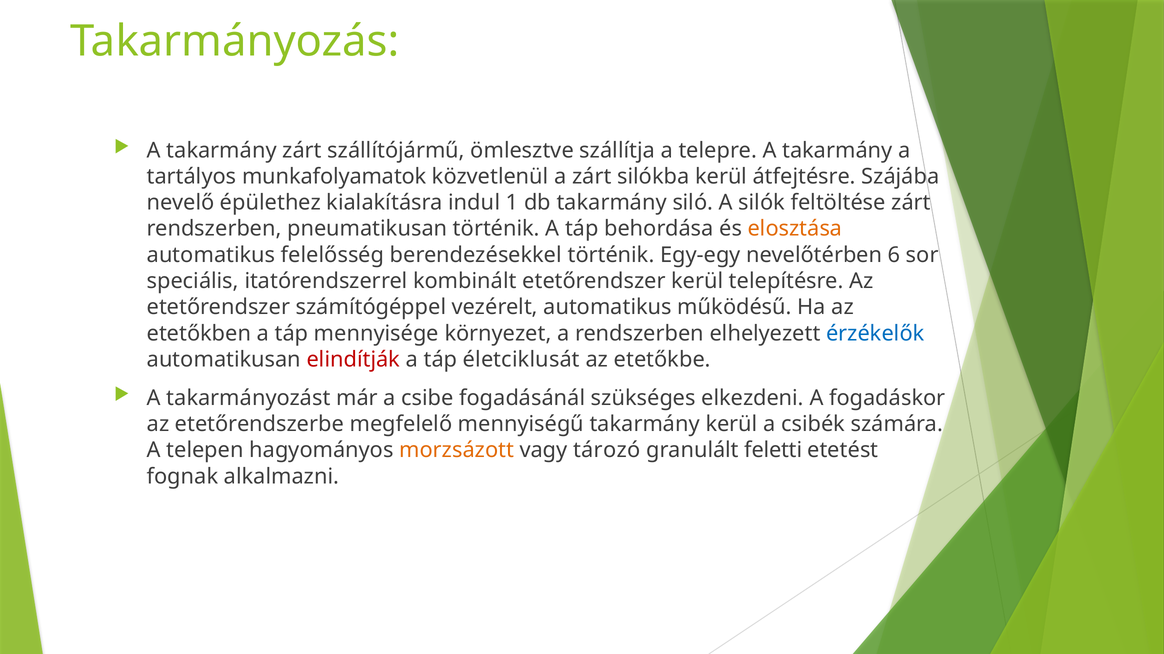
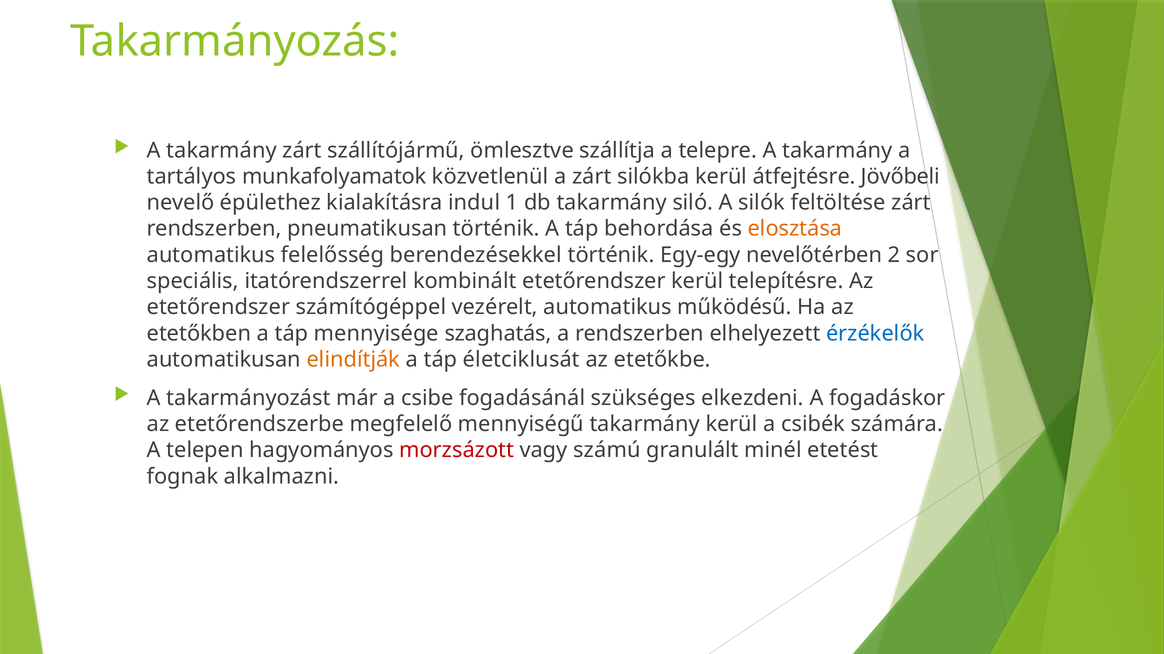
Szájába: Szájába -> Jövőbeli (900, 177)
6: 6 -> 2 (894, 255)
környezet: környezet -> szaghatás (498, 334)
elindítják colour: red -> orange (353, 360)
morzsázott colour: orange -> red (457, 451)
tározó: tározó -> számú (607, 451)
feletti: feletti -> minél (773, 451)
